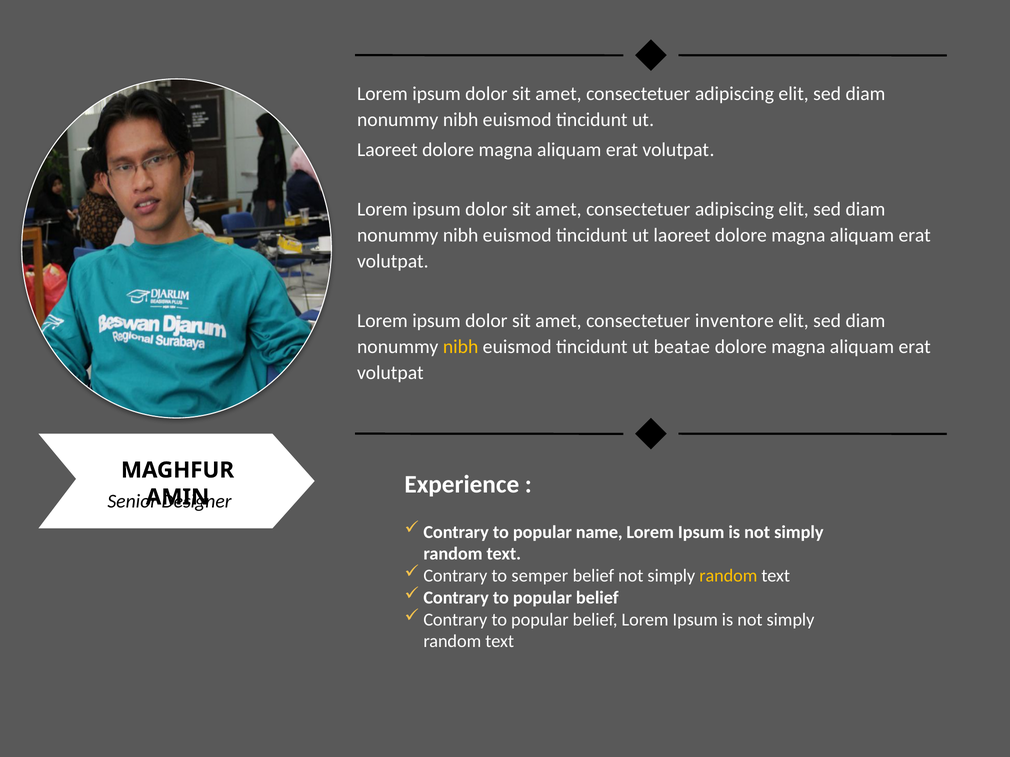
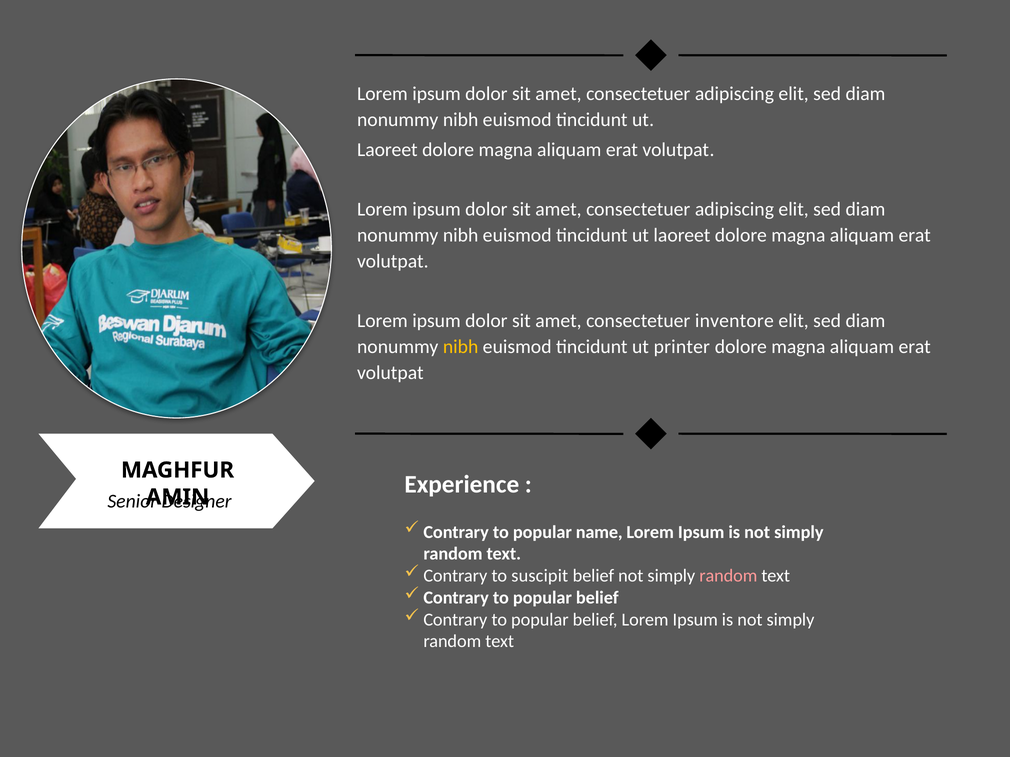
beatae: beatae -> printer (682, 347)
semper: semper -> suscipit (540, 576)
random colour: yellow -> pink (728, 576)
